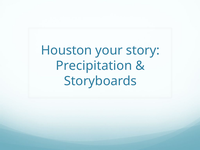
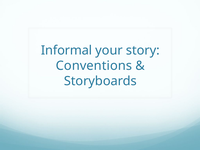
Houston: Houston -> Informal (67, 50)
Precipitation: Precipitation -> Conventions (94, 66)
